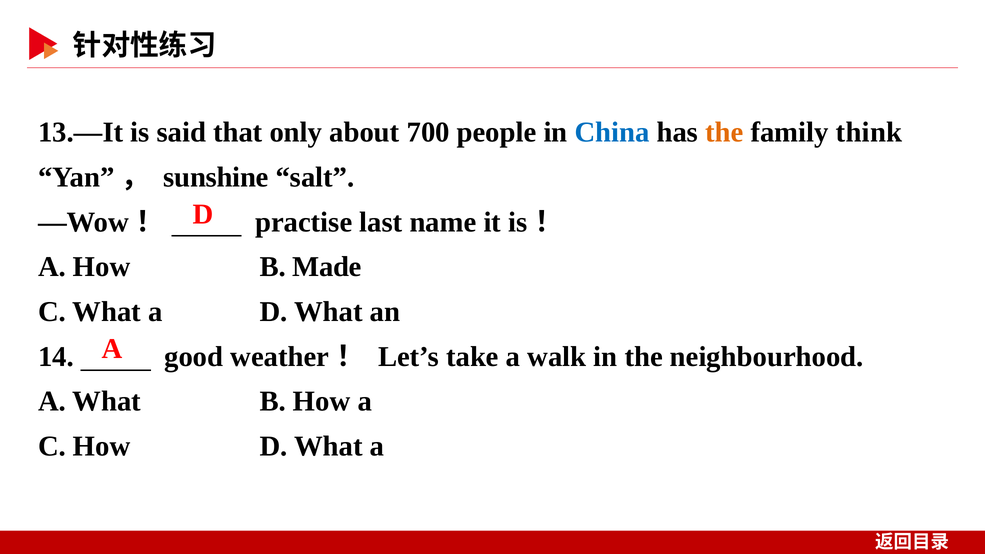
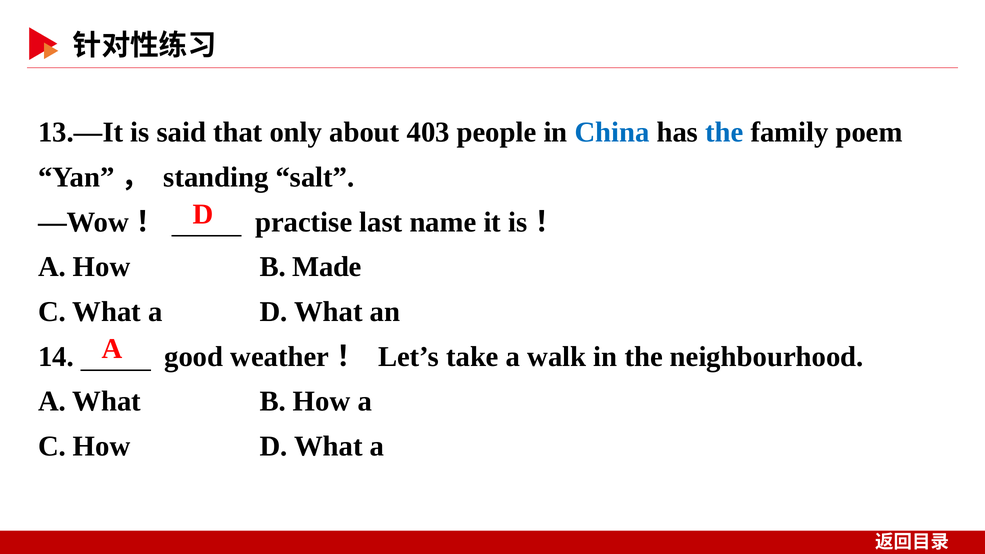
700: 700 -> 403 (428, 133)
the colour: orange -> blue (724, 133)
think: think -> poem (869, 133)
sunshine: sunshine -> standing (216, 177)
